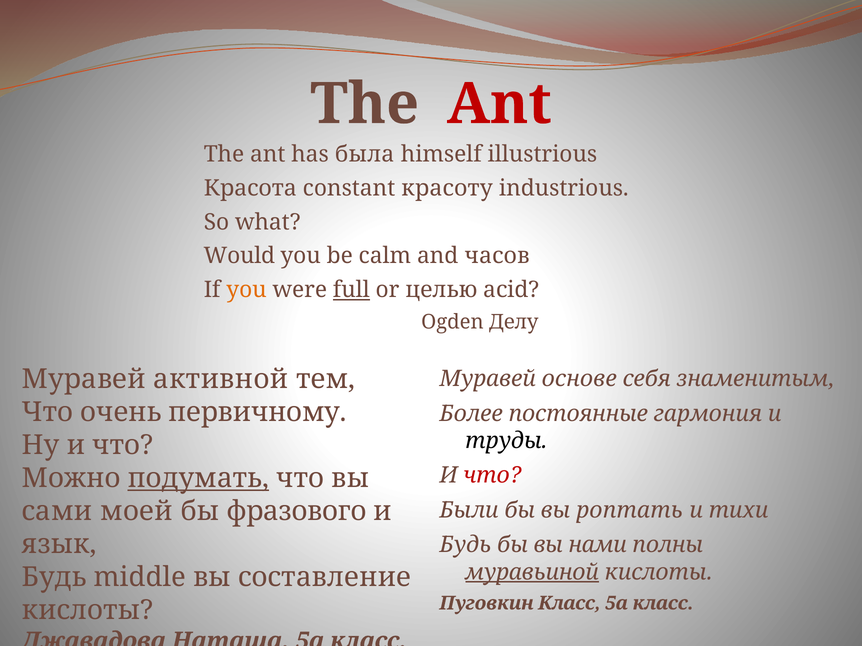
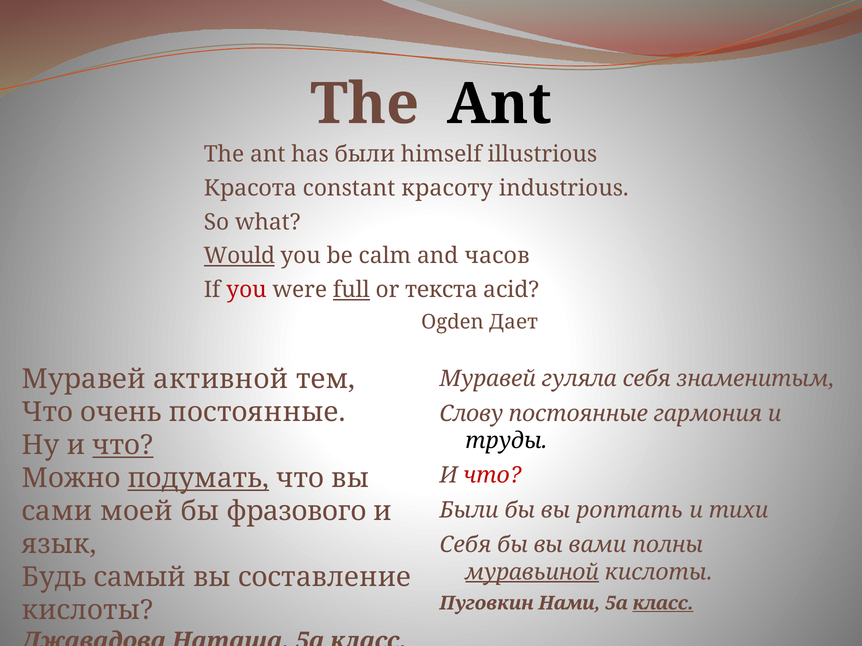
Ant colour: red -> black (499, 104)
has была: была -> были (365, 154)
Would underline: none -> present (239, 256)
you colour: orange -> red (247, 290)
целью: целью -> текста (441, 290)
Делу: Делу -> Дает (514, 322)
основе: основе -> гуляла (579, 379)
очень первичному: первичному -> постоянные (257, 413)
Более: Более -> Слову (471, 414)
что underline: none -> present (123, 446)
Будь: Будь -> Себя (465, 545)
нами: нами -> вами (597, 545)
middle: middle -> самый (140, 578)
Пуговкин Класс: Класс -> Нами (569, 604)
класс underline: none -> present (663, 604)
